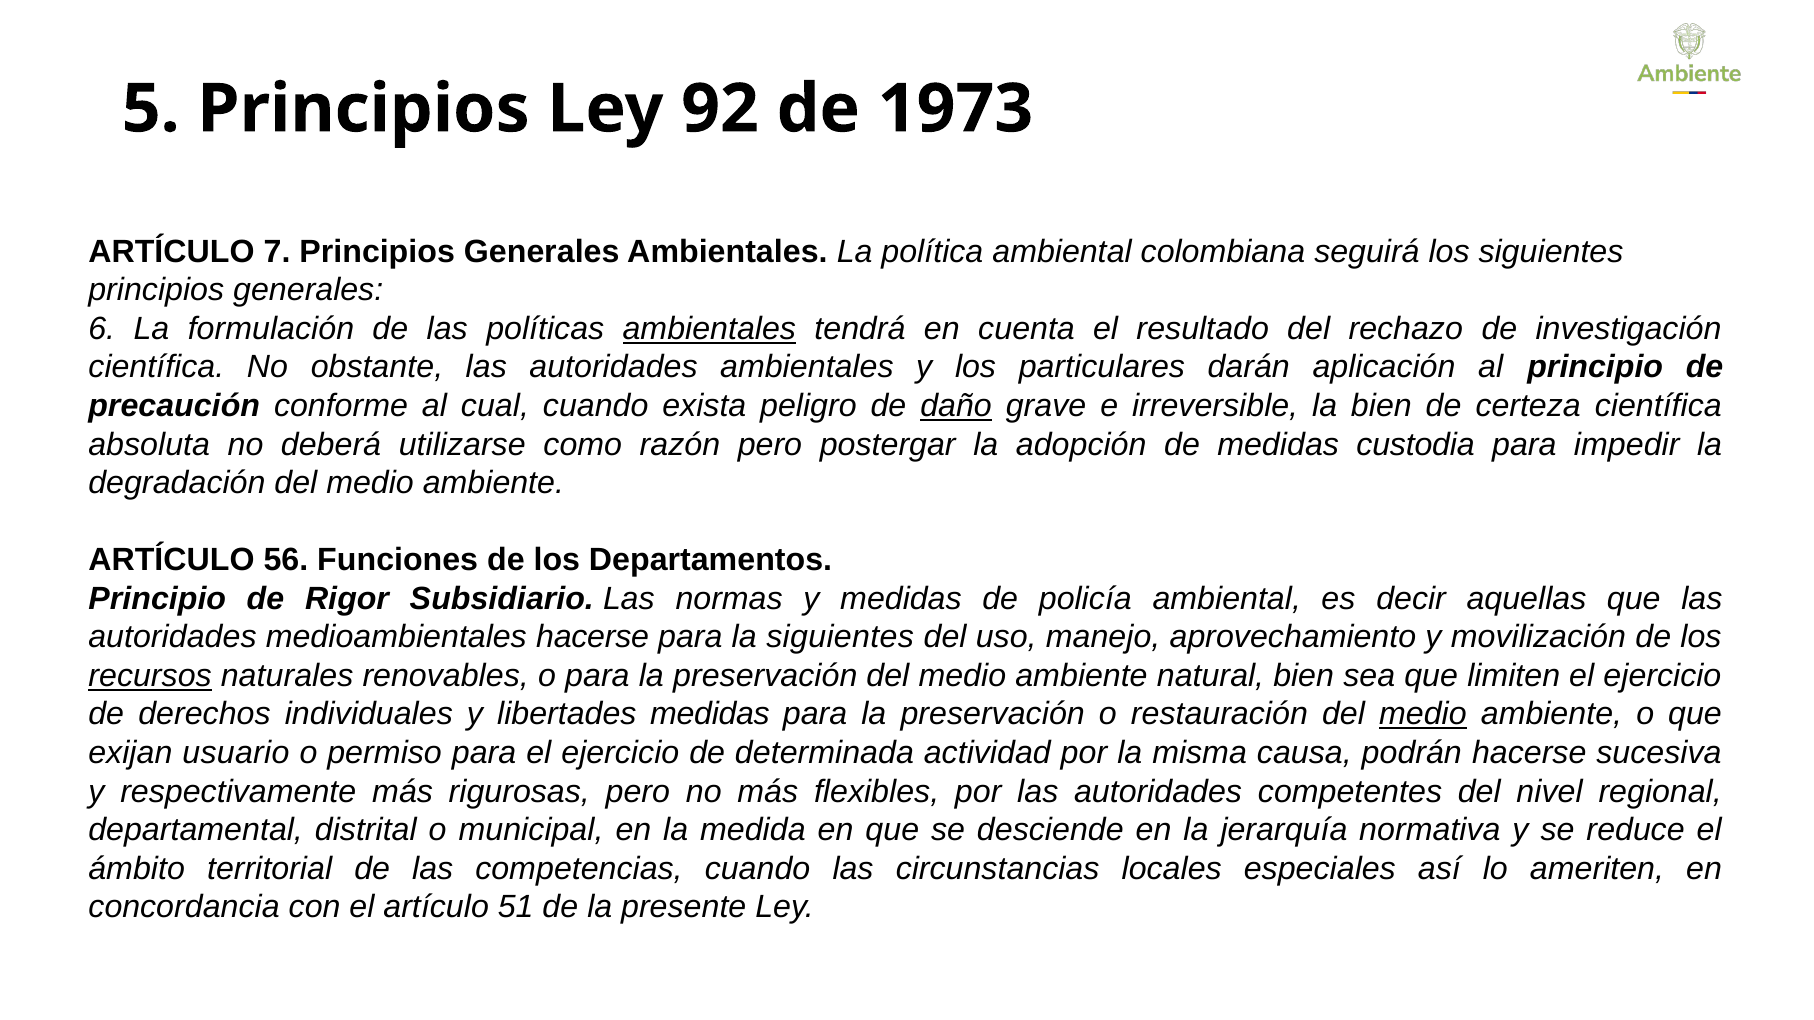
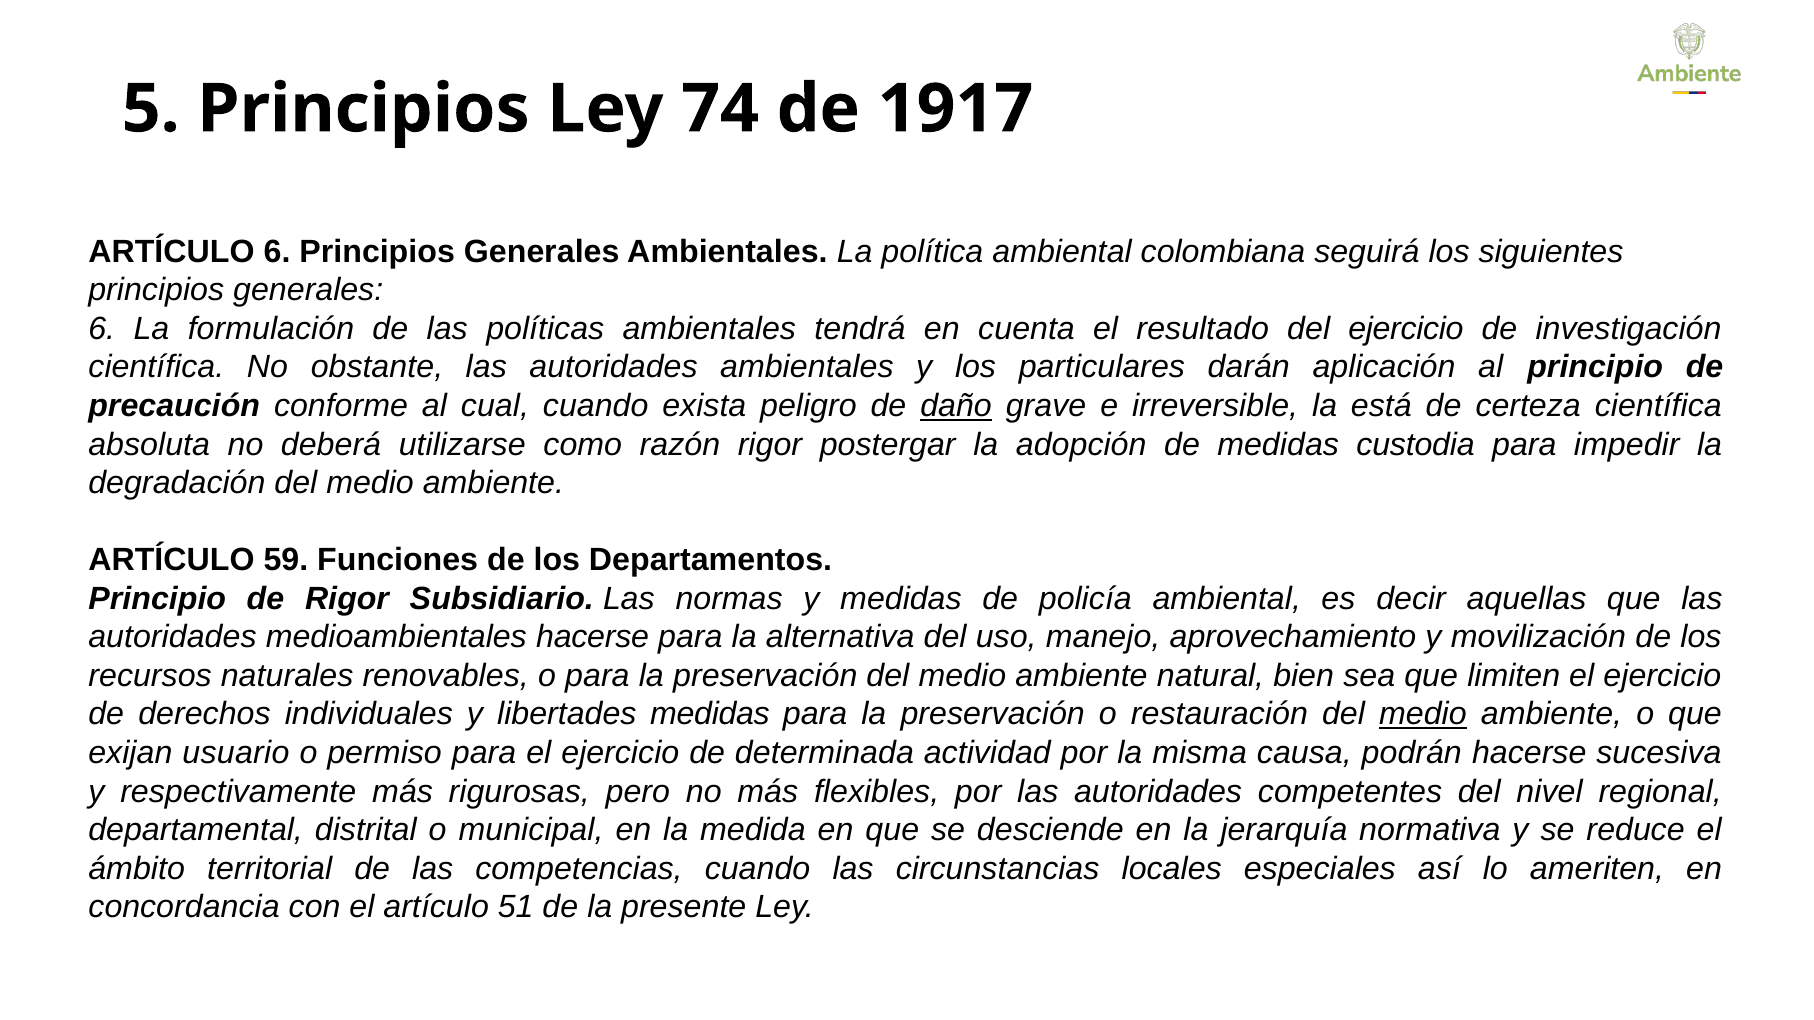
92: 92 -> 74 (720, 109)
1973: 1973 -> 1917 (955, 109)
ARTÍCULO 7: 7 -> 6 (277, 252)
ambientales underline: present -> none (709, 329)
del rechazo: rechazo -> ejercicio (1406, 329)
la bien: bien -> está (1381, 406)
razón pero: pero -> rigor (770, 445)
56: 56 -> 59 (286, 560)
la siguientes: siguientes -> alternativa (840, 637)
recursos underline: present -> none (150, 676)
